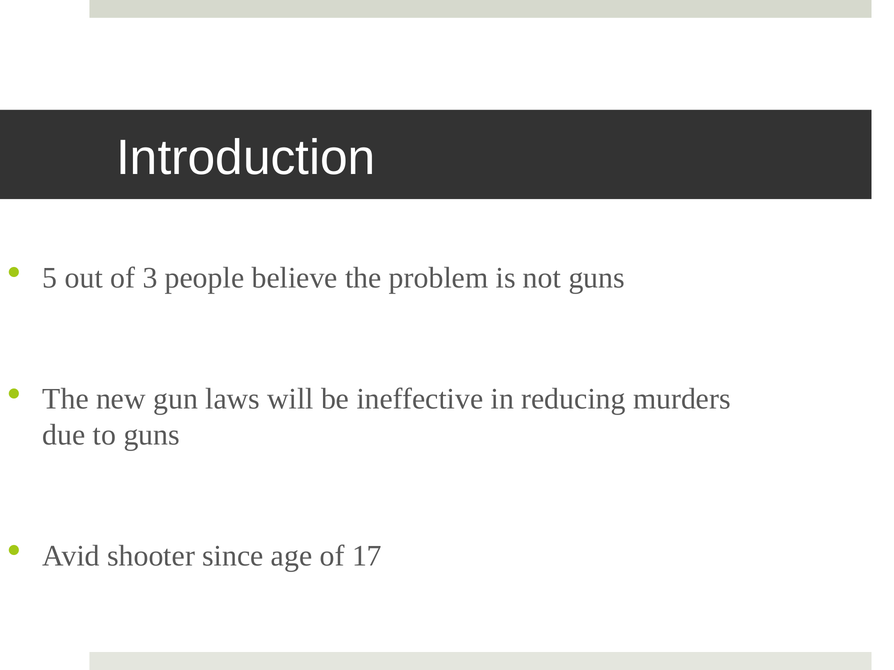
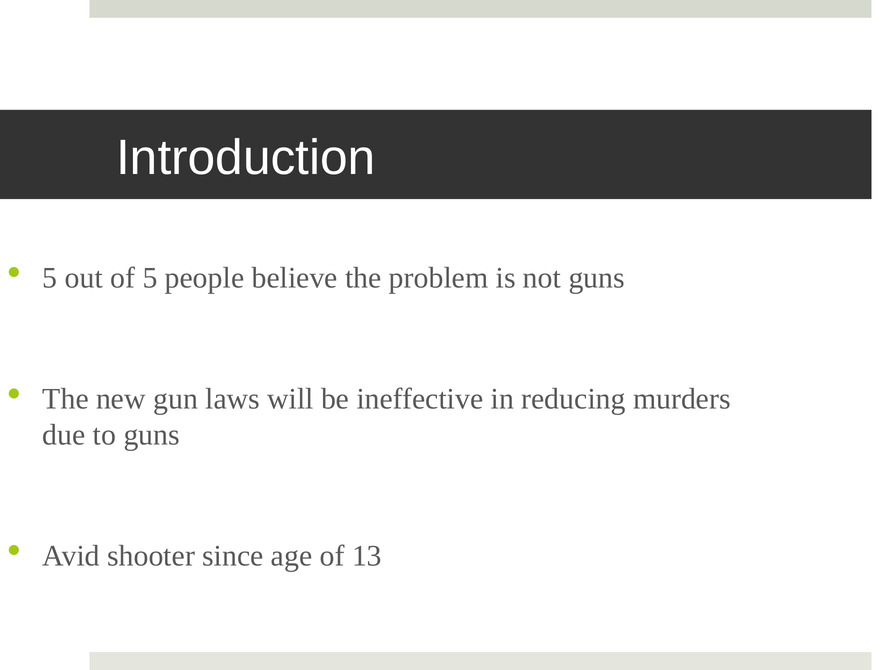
of 3: 3 -> 5 (150, 278)
17: 17 -> 13 (367, 556)
